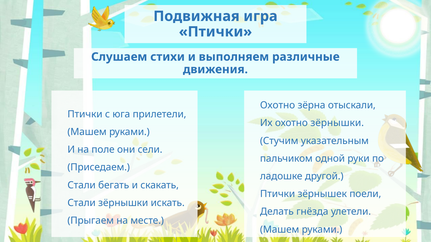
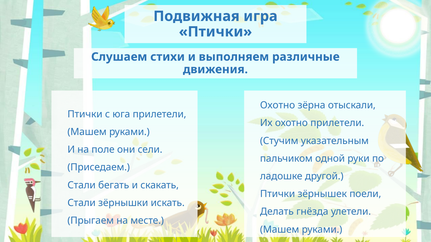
охотно зёрнышки: зёрнышки -> прилетели (337, 123)
